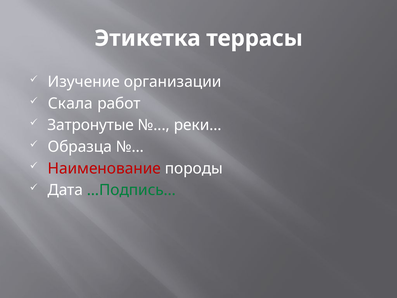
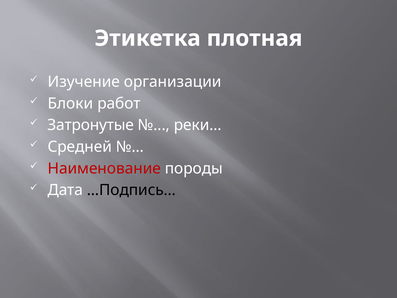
террасы: террасы -> плотная (255, 38)
Скала: Скала -> Блоки (70, 103)
Образца: Образца -> Средней (80, 147)
…Подпись… colour: green -> black (131, 190)
